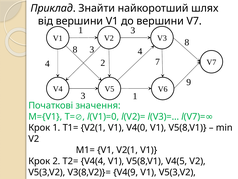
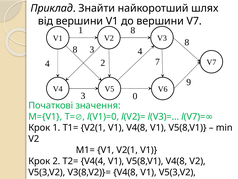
1 3: 3 -> 8 (133, 30)
3 1: 1 -> 0 (135, 96)
V1 V4(0: V4(0 -> V4(8 (137, 127)
V5(8,V1 V4(5: V4(5 -> V4(8 (176, 161)
V3(8,V2)}= V4(9: V4(9 -> V4(8 (126, 172)
